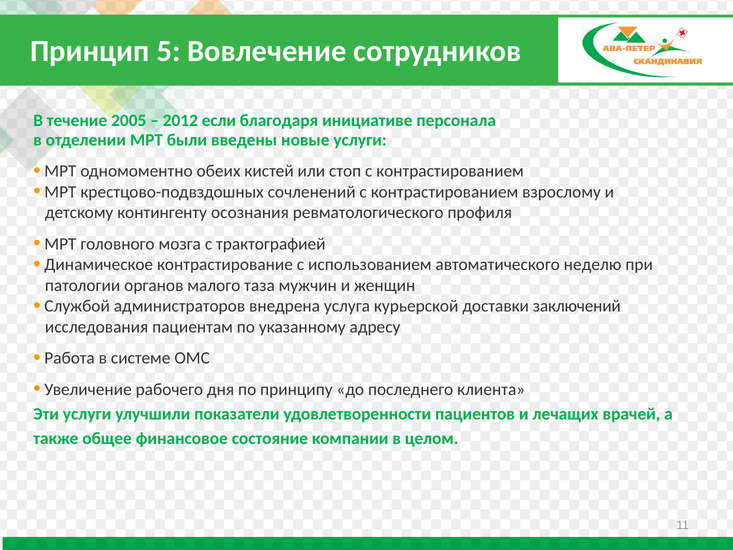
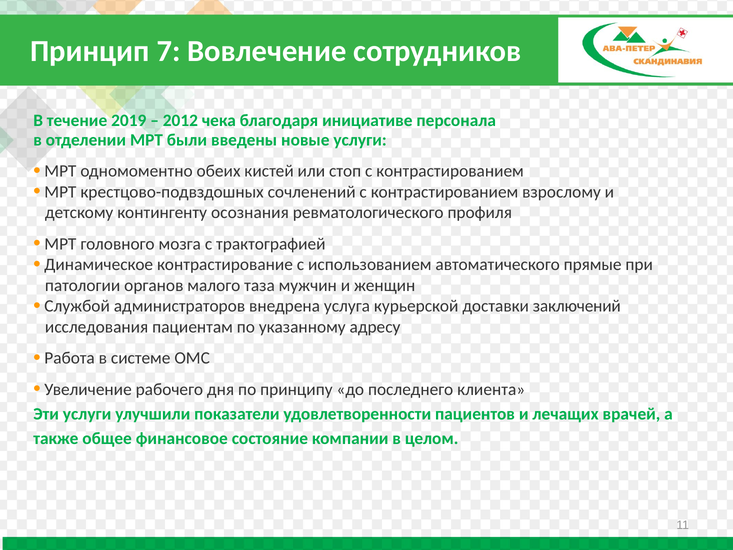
5: 5 -> 7 (169, 51)
2005: 2005 -> 2019 (129, 120)
если: если -> чека (219, 120)
неделю: неделю -> прямые (593, 265)
